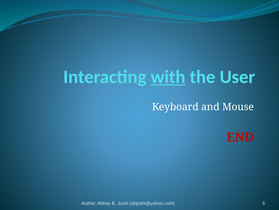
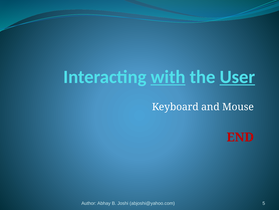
User underline: none -> present (237, 77)
